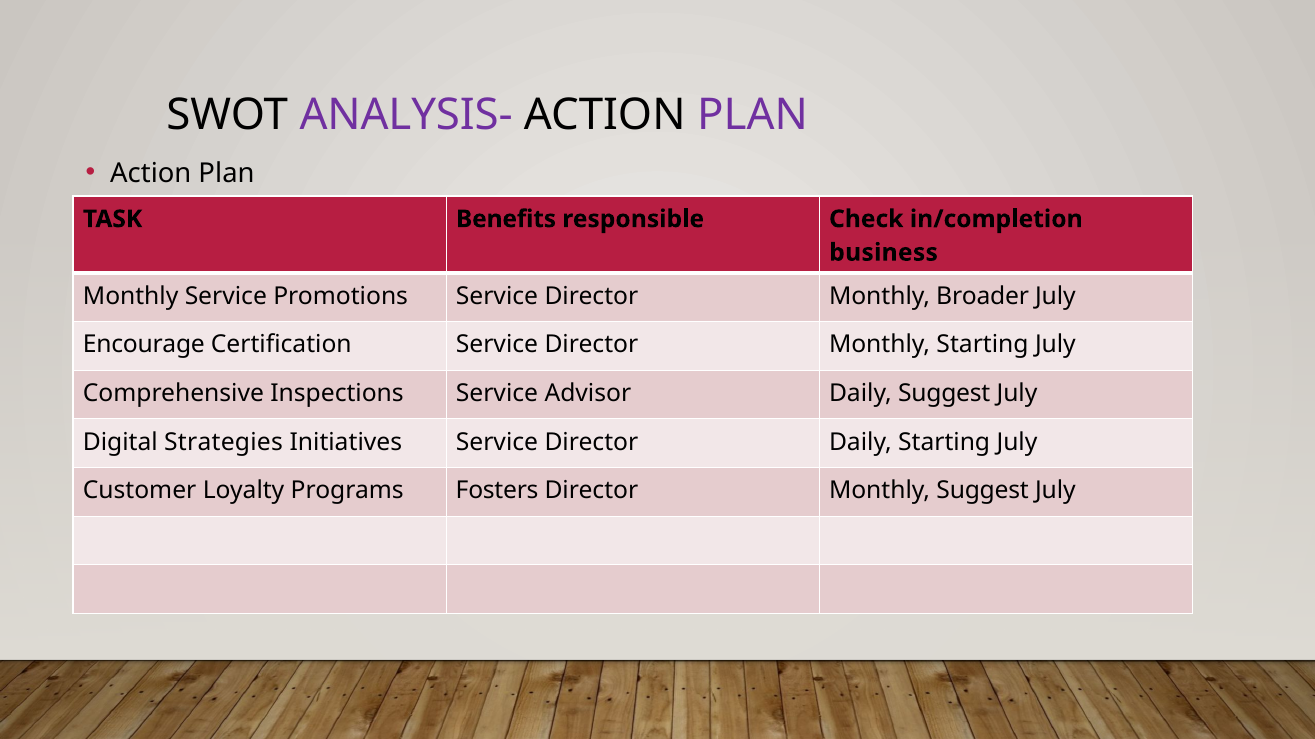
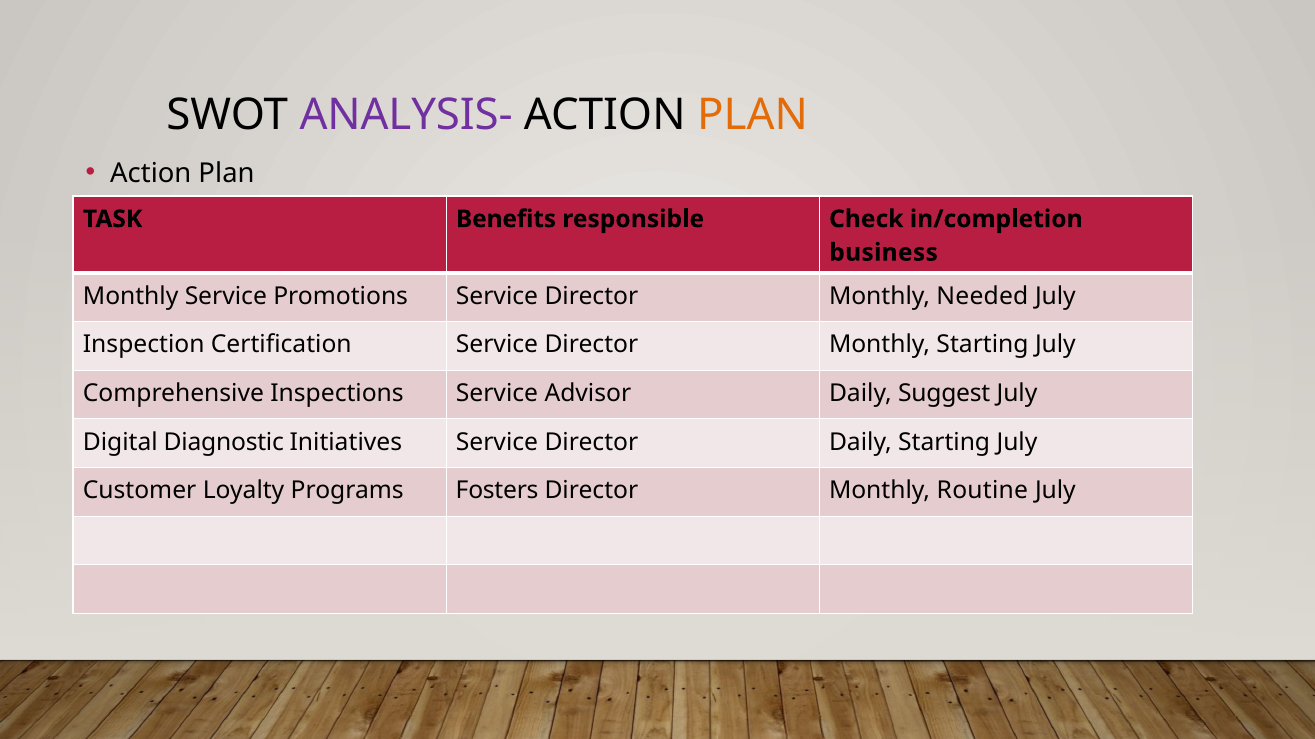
PLAN colour: purple -> orange (752, 115)
Broader: Broader -> Needed (982, 296)
Encourage: Encourage -> Inspection (144, 345)
Strategies: Strategies -> Diagnostic (224, 442)
Monthly Suggest: Suggest -> Routine (982, 491)
